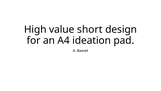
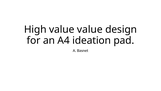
value short: short -> value (90, 29)
